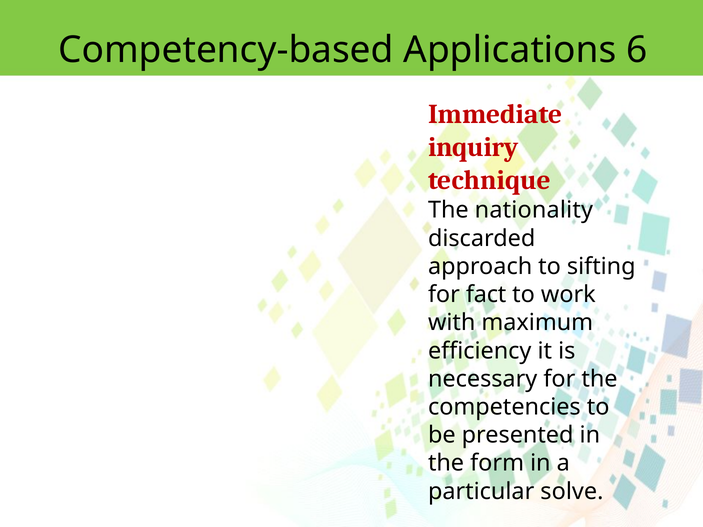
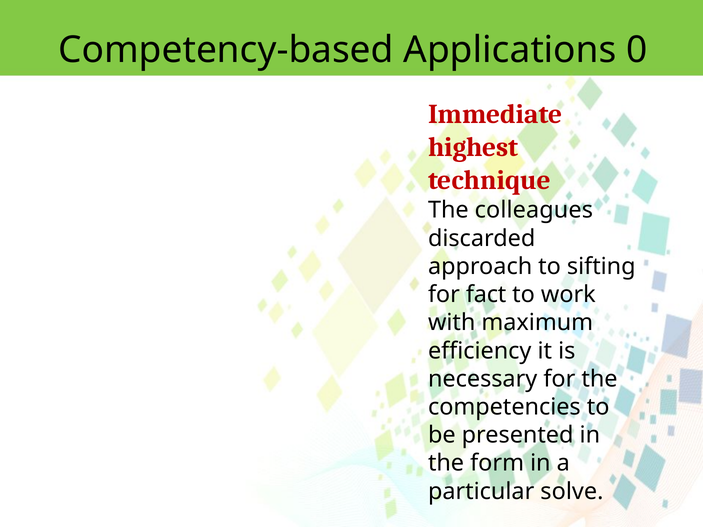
6: 6 -> 0 (637, 50)
inquiry: inquiry -> highest (473, 147)
nationality: nationality -> colleagues (534, 210)
